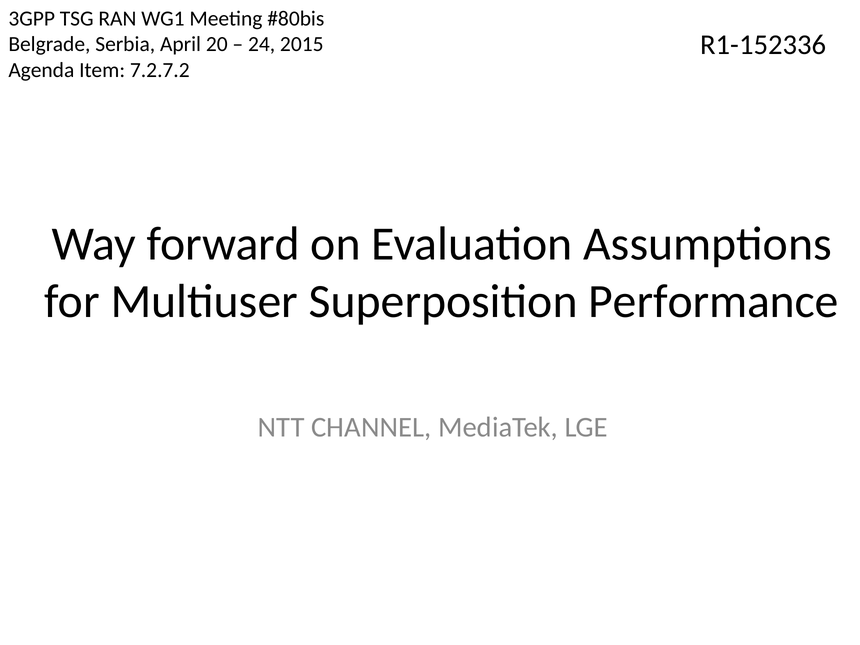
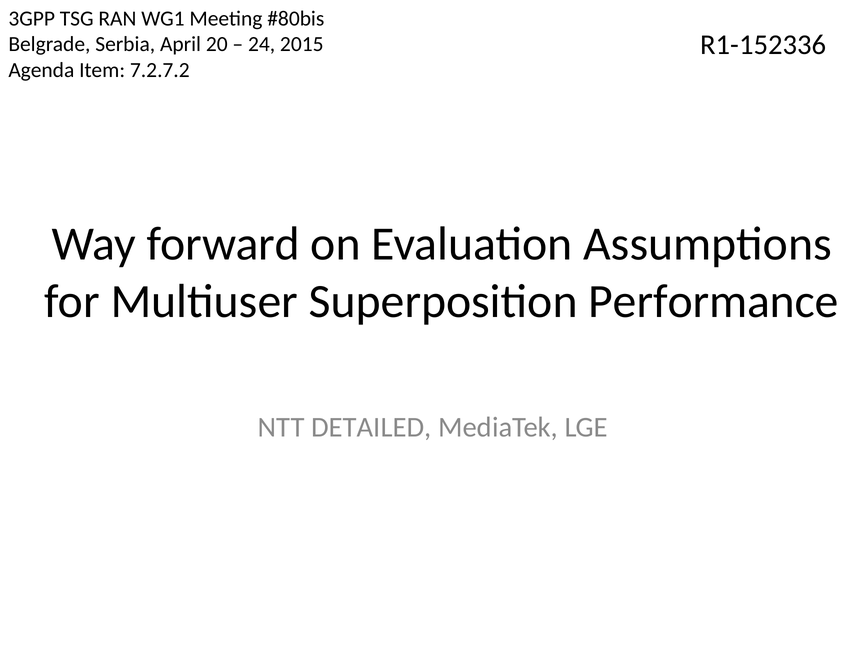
CHANNEL: CHANNEL -> DETAILED (371, 427)
